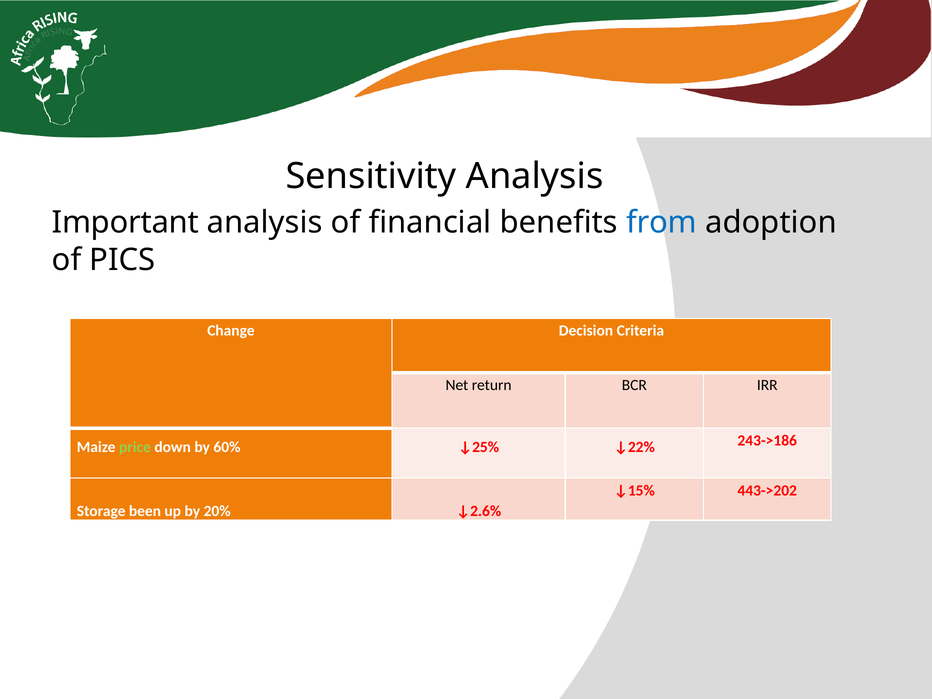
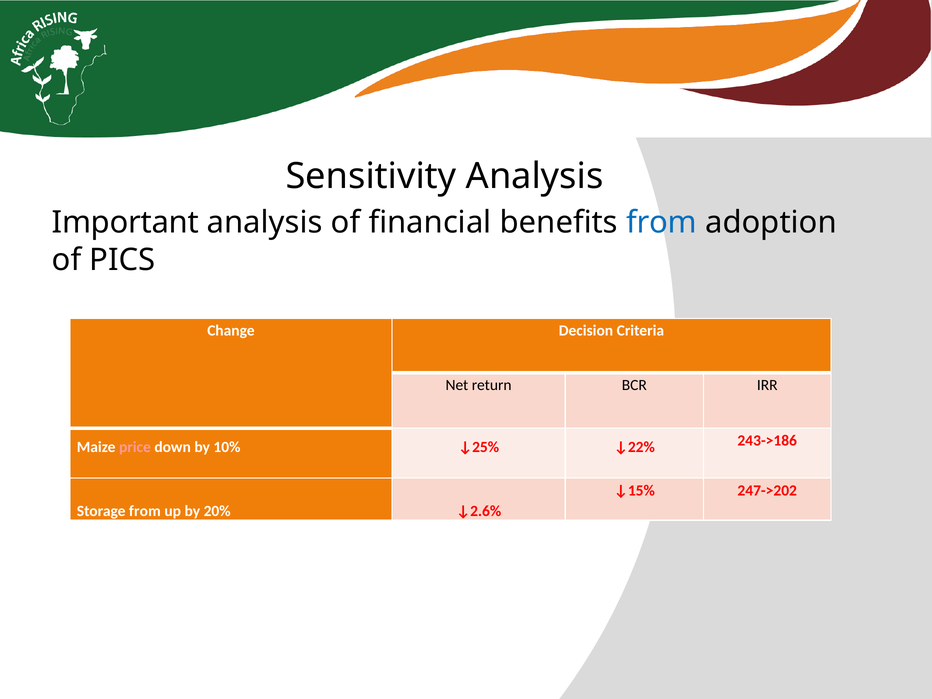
price colour: light green -> pink (135, 447)
60%: 60% -> 10% (227, 447)
443->202: 443->202 -> 247->202 (767, 491)
Storage been: been -> from (145, 511)
